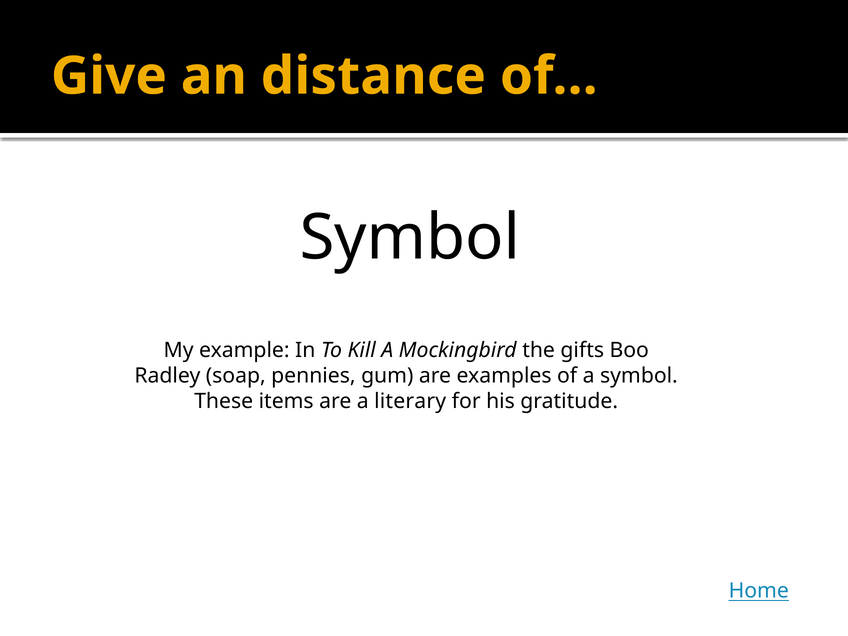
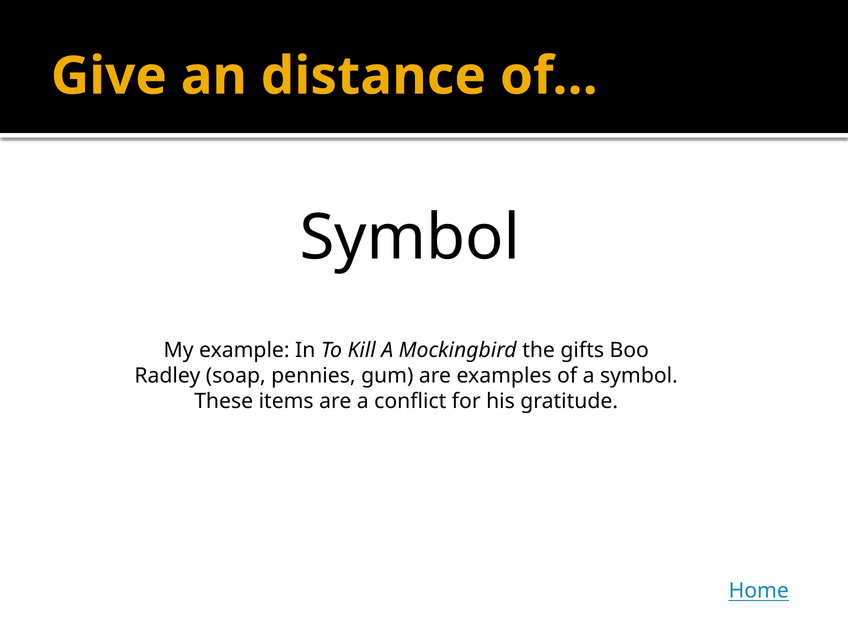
literary: literary -> conflict (410, 401)
